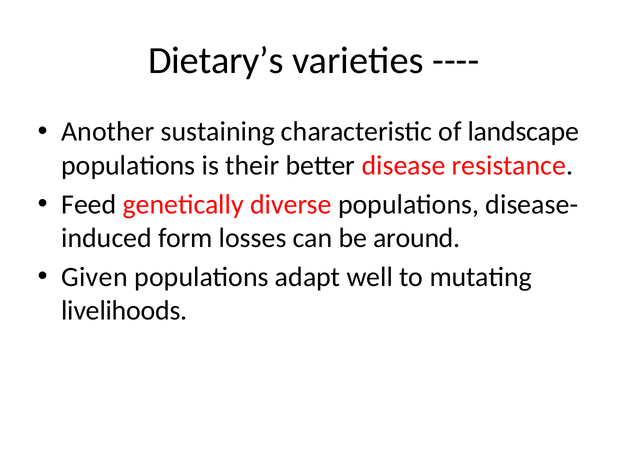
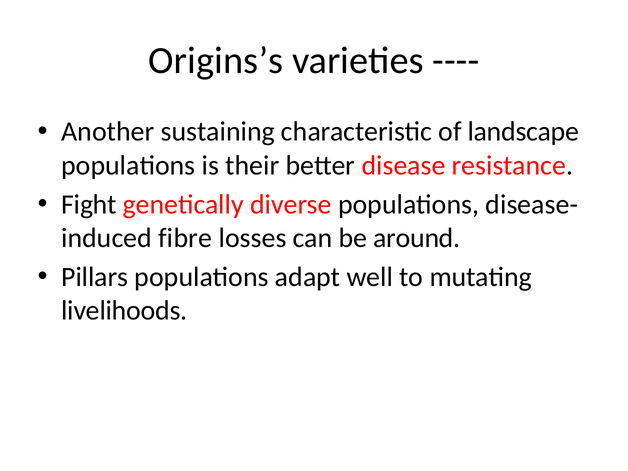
Dietary’s: Dietary’s -> Origins’s (216, 61)
Feed: Feed -> Fight (89, 204)
form: form -> fibre (185, 238)
Given: Given -> Pillars (95, 277)
